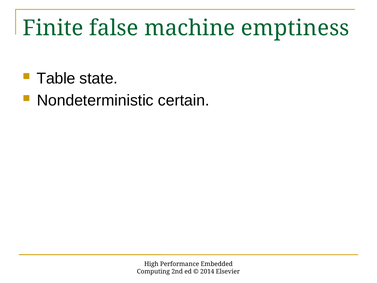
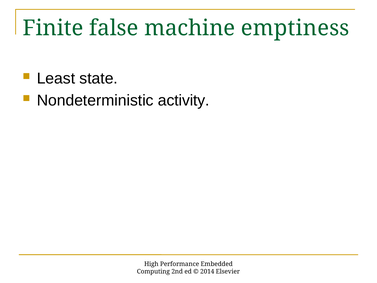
Table: Table -> Least (56, 78)
certain: certain -> activity (184, 100)
